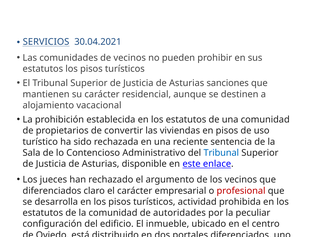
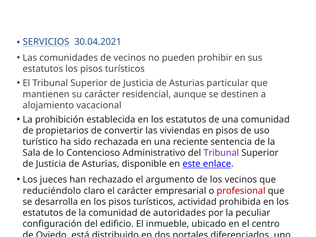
sanciones: sanciones -> particular (228, 83)
Tribunal colour: blue -> purple (221, 153)
diferenciados: diferenciados -> reduciéndolo (52, 191)
